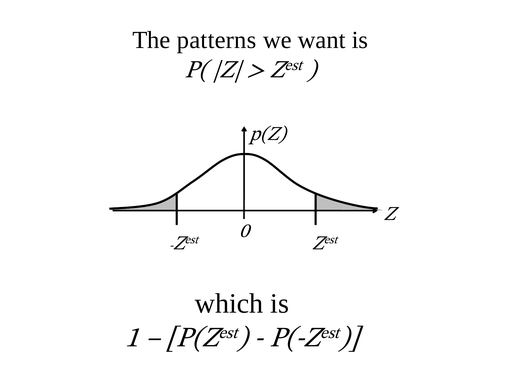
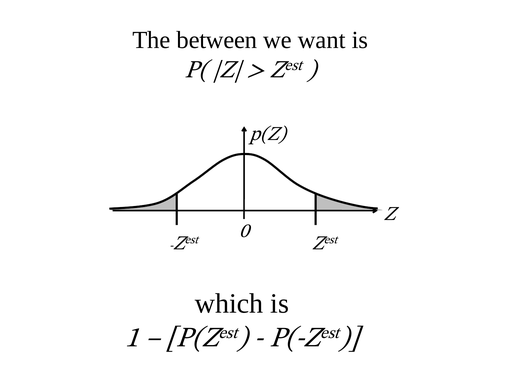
patterns: patterns -> between (217, 40)
